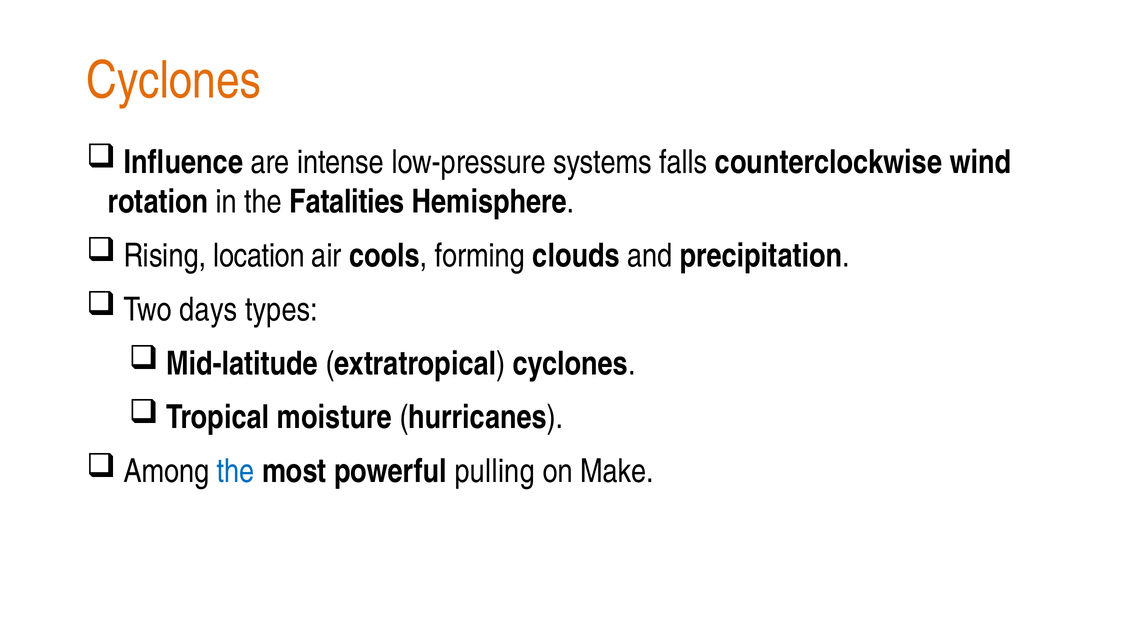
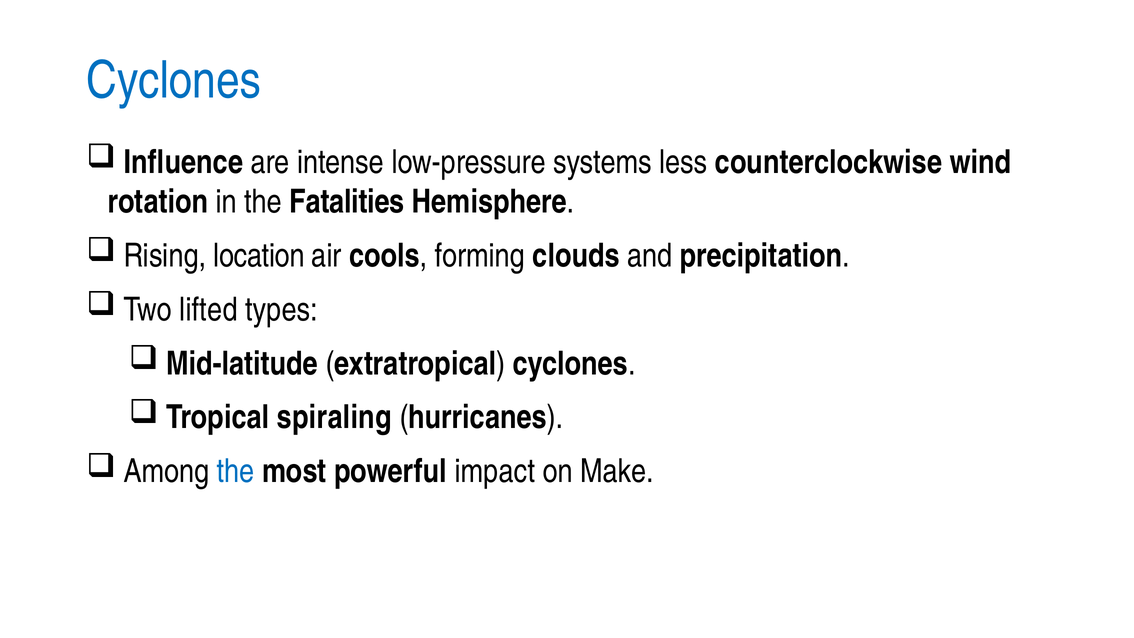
Cyclones colour: orange -> blue (174, 81)
falls: falls -> less (683, 162)
days: days -> lifted (208, 310)
moisture: moisture -> spiraling (334, 417)
pulling: pulling -> impact (495, 471)
